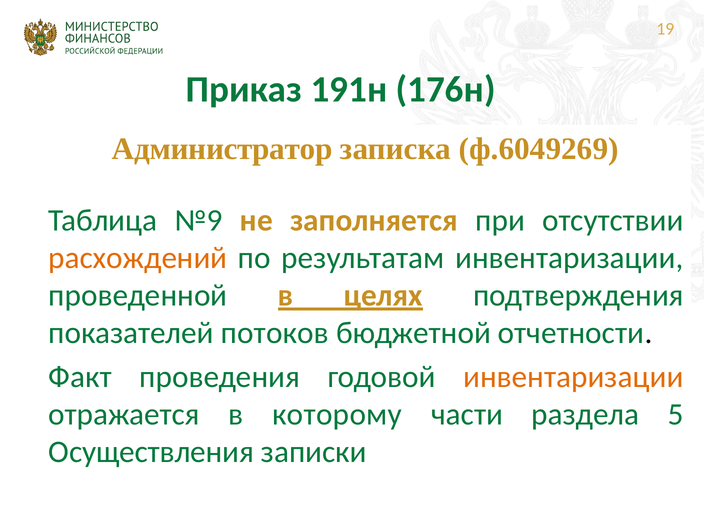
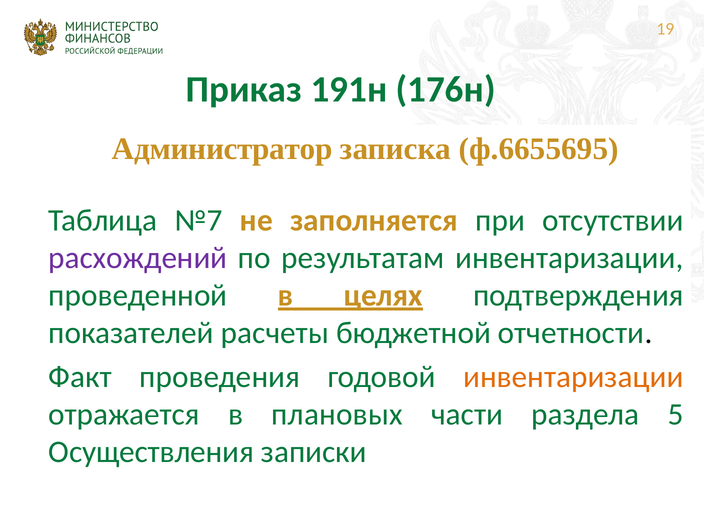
ф.6049269: ф.6049269 -> ф.6655695 (539, 149)
№9: №9 -> №7 (199, 220)
расхождений colour: orange -> purple (138, 258)
потоков: потоков -> расчеты (275, 333)
которому: которому -> плановых (337, 414)
